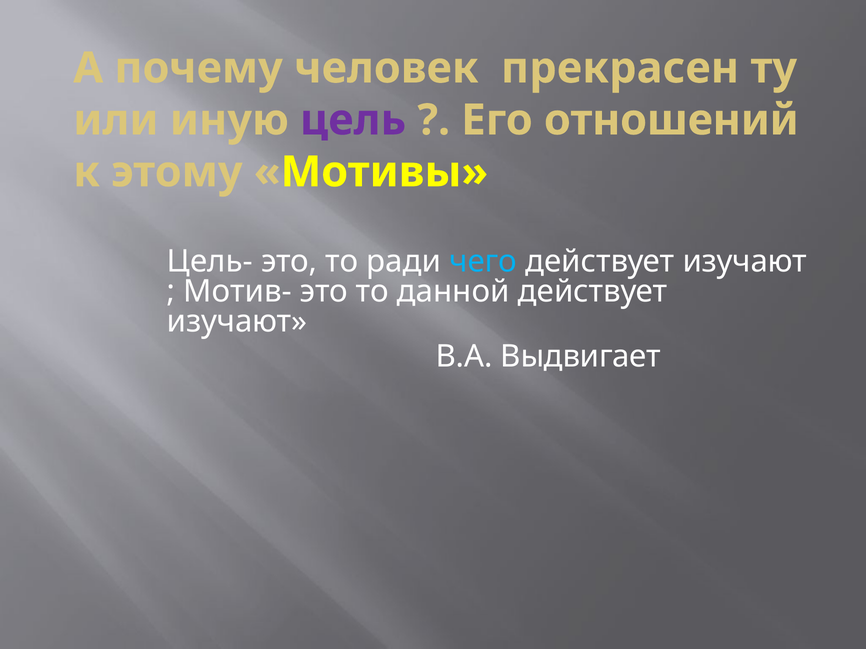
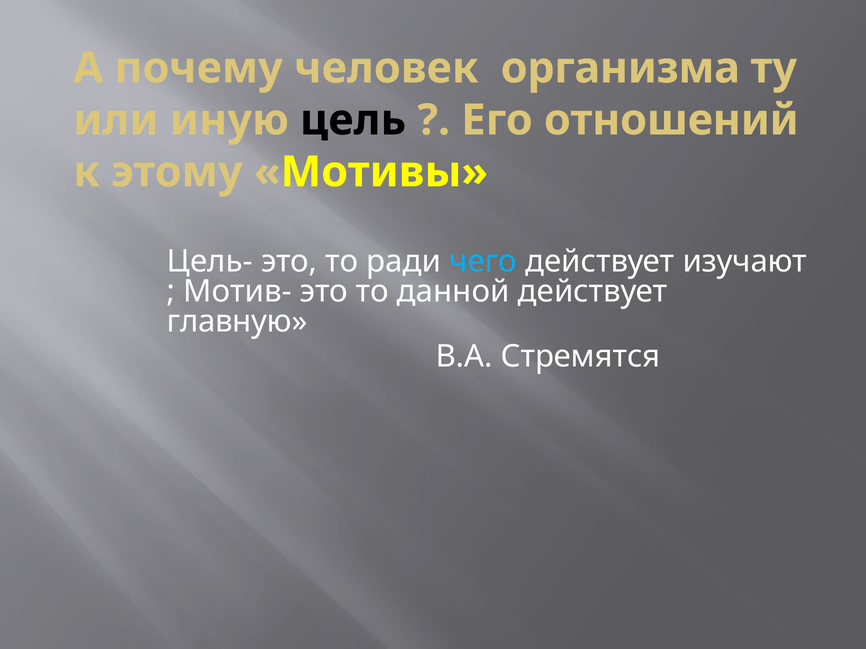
прекрасен: прекрасен -> организма (620, 68)
цель colour: purple -> black (353, 120)
изучают: изучают -> главную (237, 321)
Выдвигает: Выдвигает -> Стремятся (581, 357)
